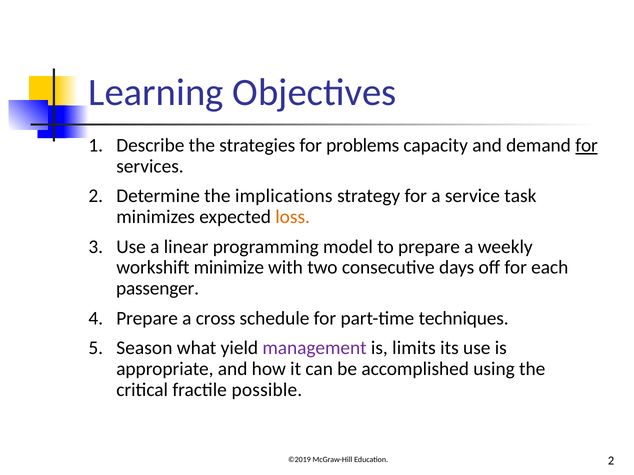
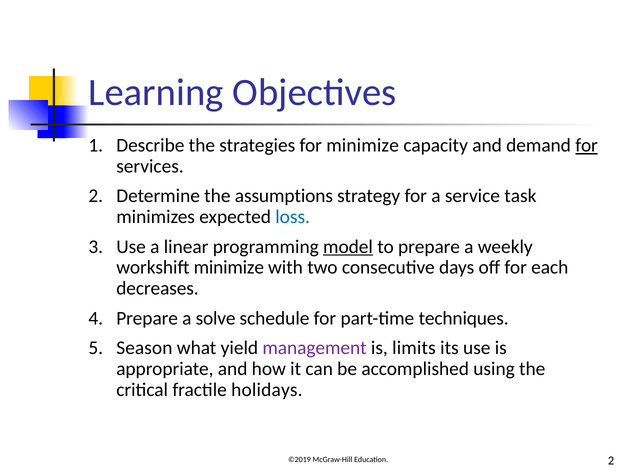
for problems: problems -> minimize (363, 146)
implications: implications -> assumptions (284, 196)
loss colour: orange -> blue (293, 217)
model underline: none -> present (348, 247)
passenger: passenger -> decreases (157, 289)
cross: cross -> solve (216, 318)
possible: possible -> holidays (267, 390)
